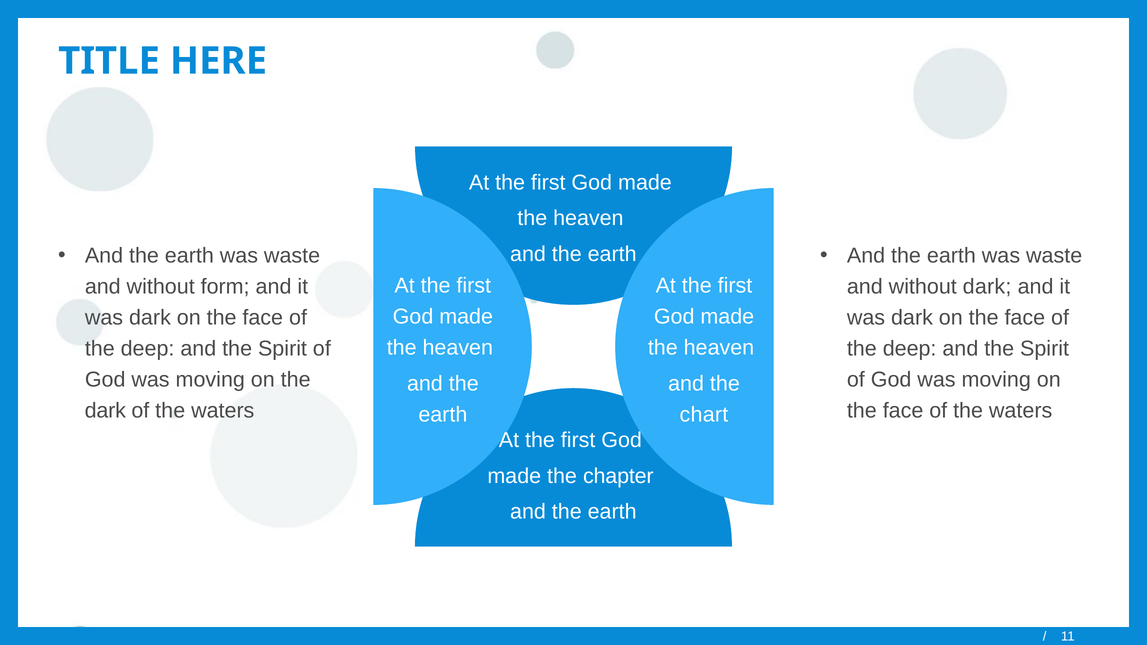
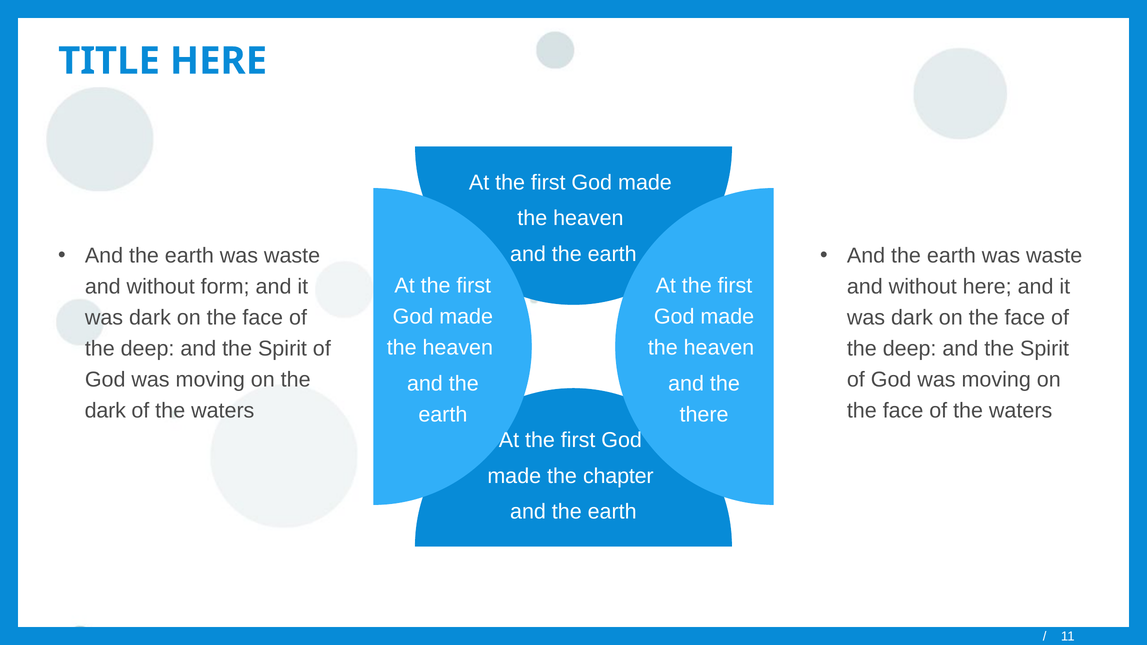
without dark: dark -> here (987, 287)
chart: chart -> there (704, 415)
